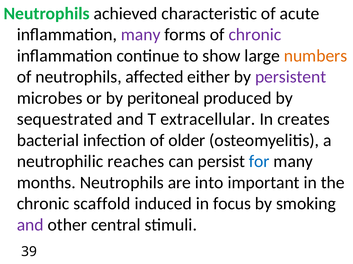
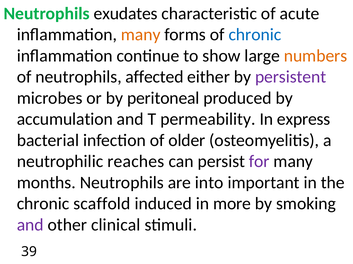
achieved: achieved -> exudates (126, 14)
many colour: purple -> orange (141, 35)
chronic colour: purple -> blue (255, 35)
sequestrated: sequestrated -> accumulation (65, 119)
extracellular: extracellular -> permeability (208, 119)
creates: creates -> express (304, 119)
for colour: blue -> purple (259, 162)
focus: focus -> more (232, 204)
central: central -> clinical (116, 225)
